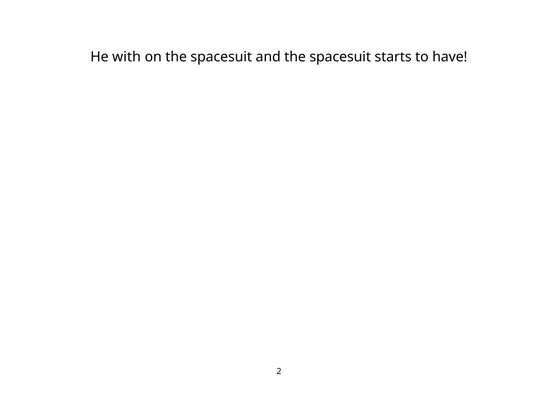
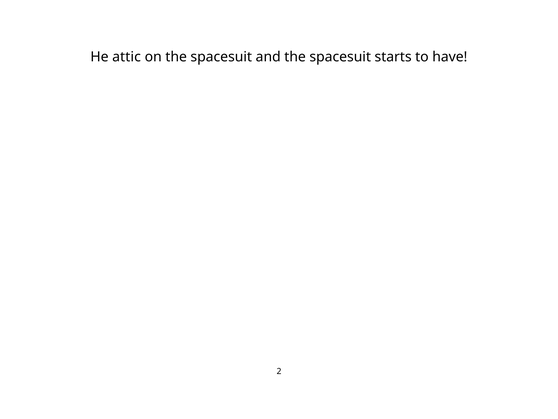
with: with -> attic (127, 57)
